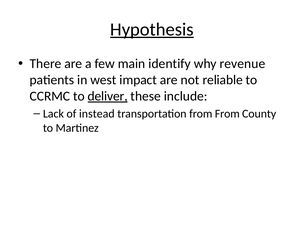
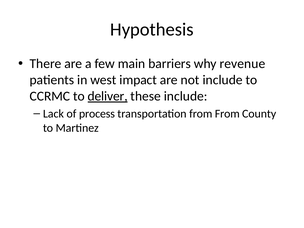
Hypothesis underline: present -> none (152, 29)
identify: identify -> barriers (170, 64)
not reliable: reliable -> include (223, 80)
instead: instead -> process (97, 114)
